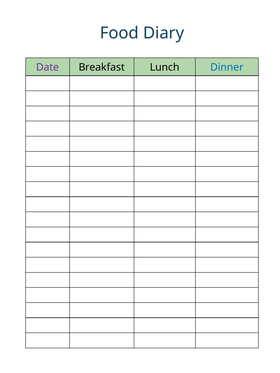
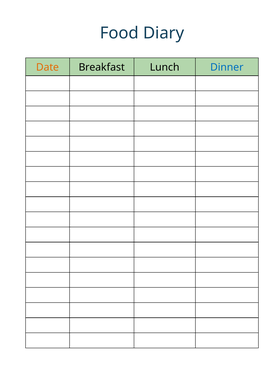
Date colour: purple -> orange (48, 67)
